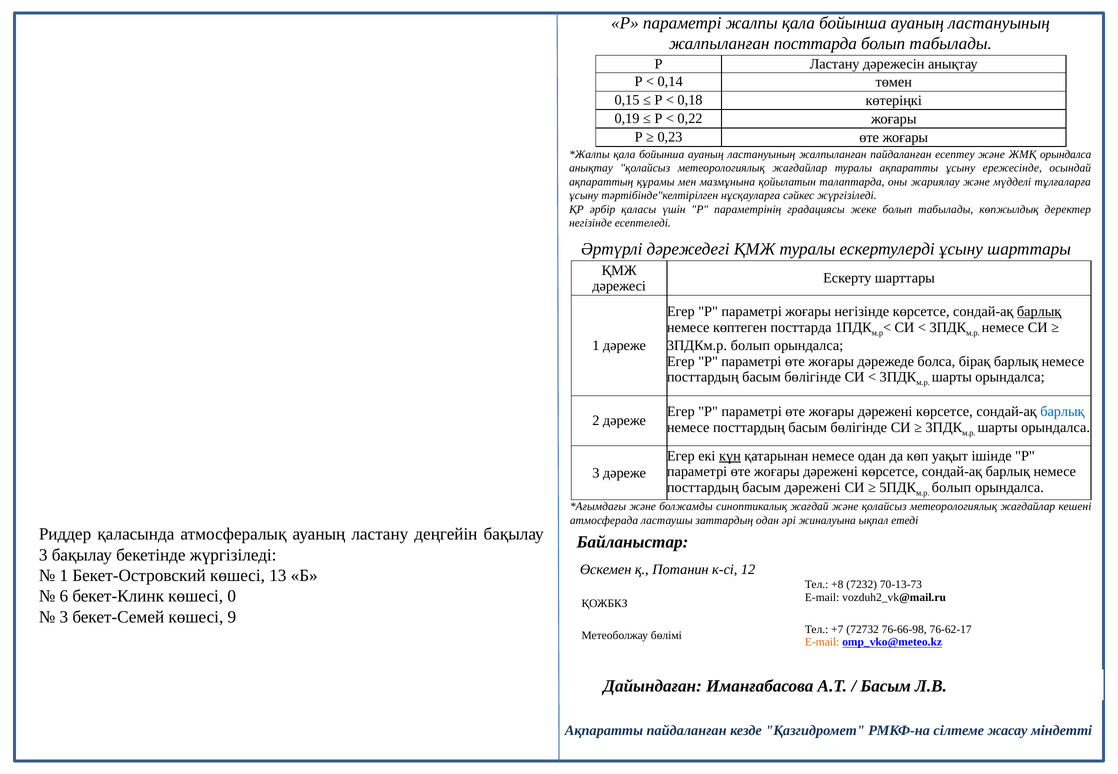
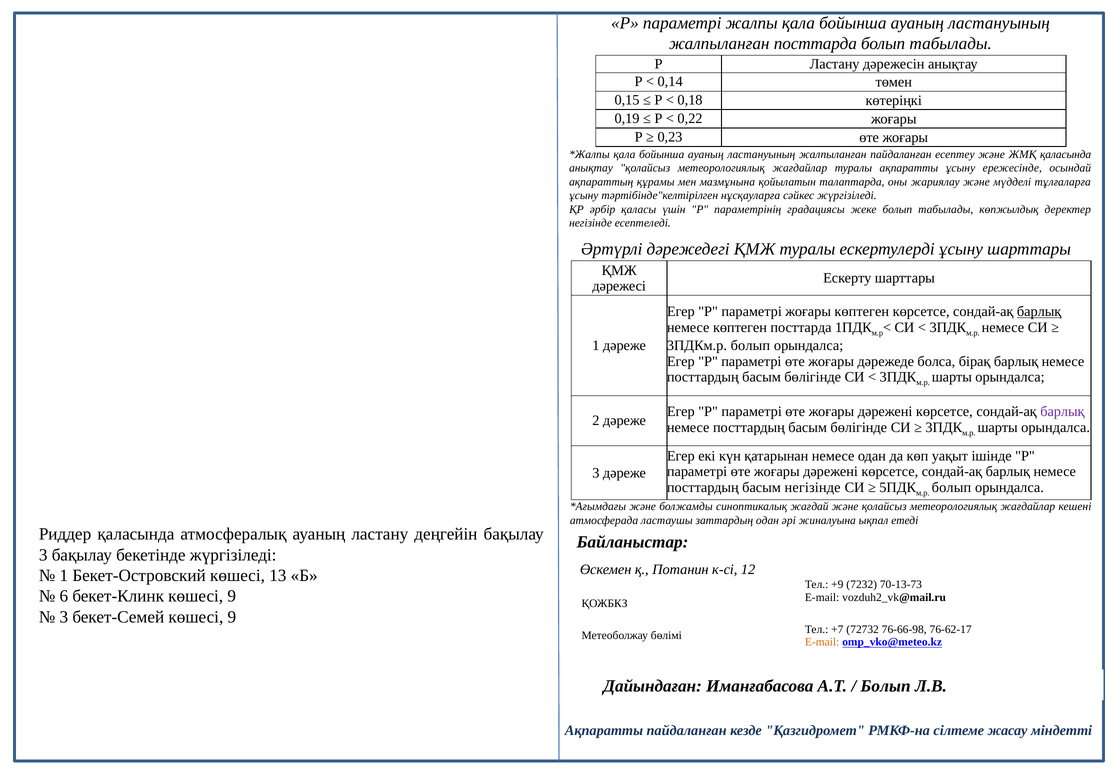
ЖМҚ орындалса: орындалса -> қаласында (1066, 154)
жоғары негізінде: негізінде -> көптеген (862, 312)
барлық colour: blue -> purple (1062, 412)
күн underline: present -> none (730, 456)
басым дәрежені: дәрежені -> негізінде (813, 487)
+8: +8 -> +9 (837, 585)
бекет-Клинк көшесі 0: 0 -> 9 (232, 596)
Басым: Басым -> Болып (886, 686)
